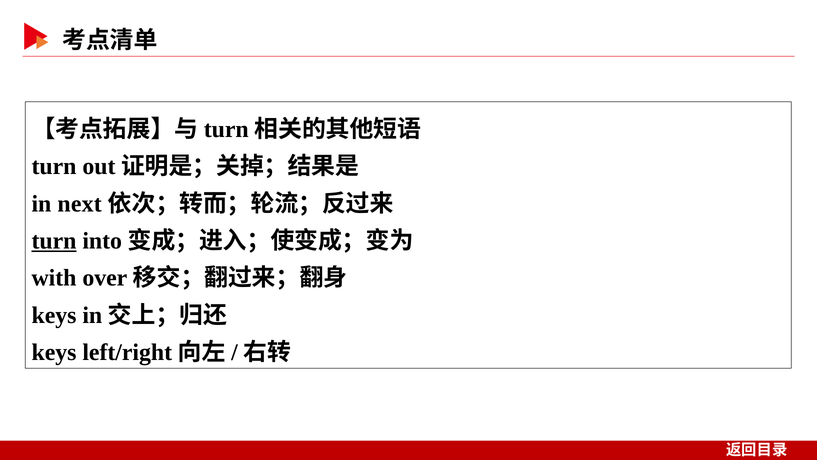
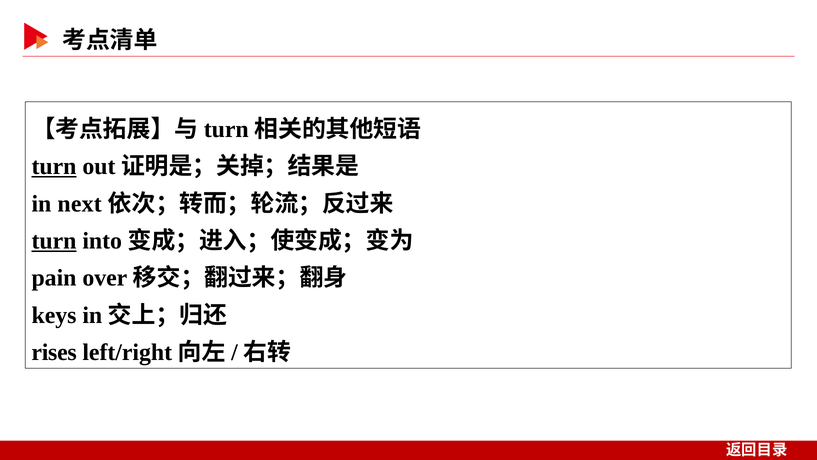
turn underline: none -> present (54, 166)
with: with -> pain (54, 278)
keys: keys -> rises (54, 352)
